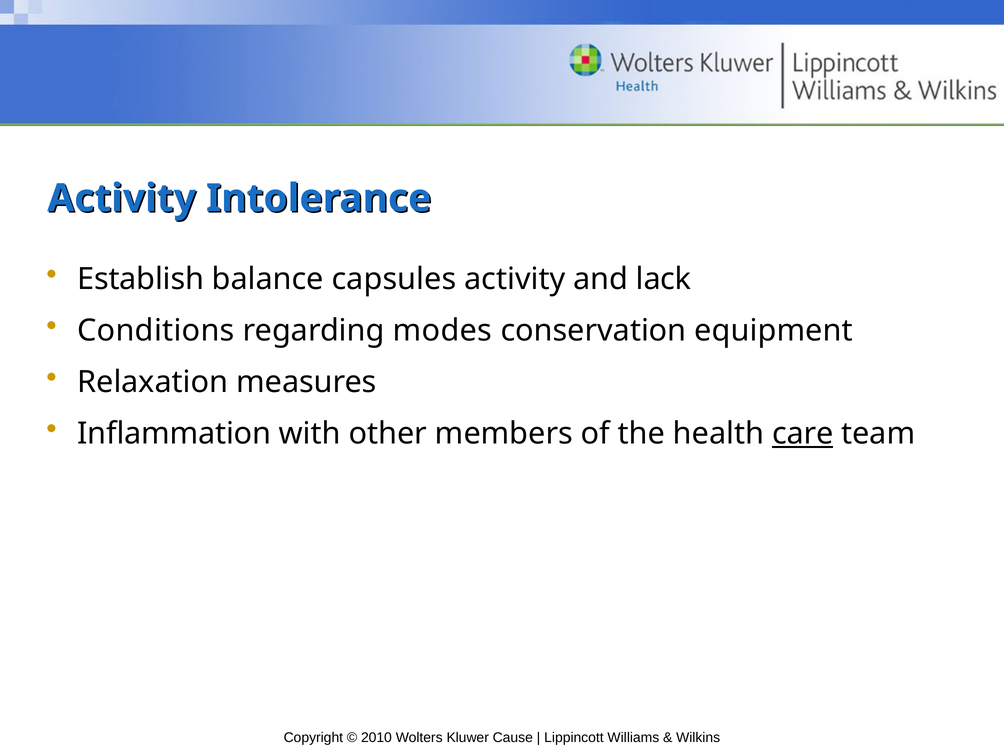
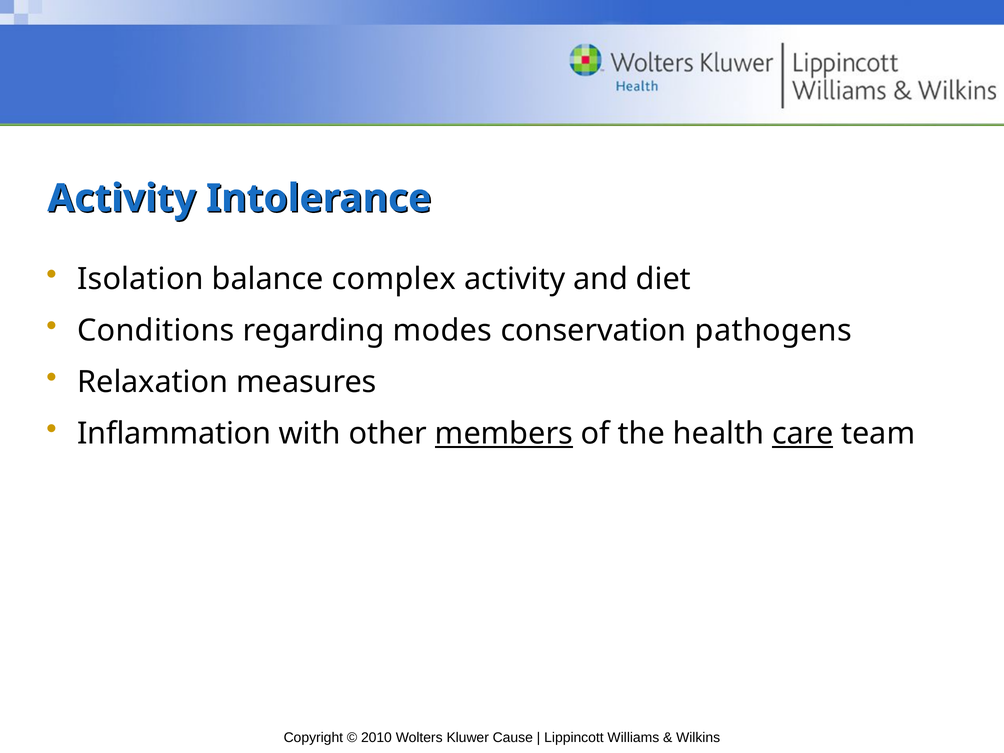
Establish: Establish -> Isolation (140, 279)
capsules: capsules -> complex (394, 279)
lack: lack -> diet (663, 279)
equipment: equipment -> pathogens (773, 331)
members underline: none -> present (504, 434)
